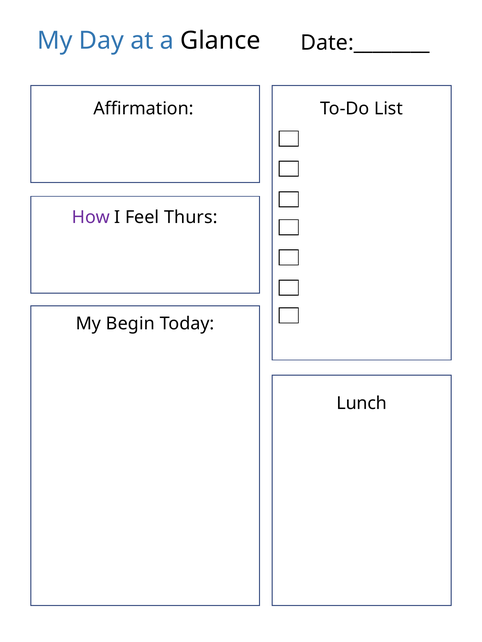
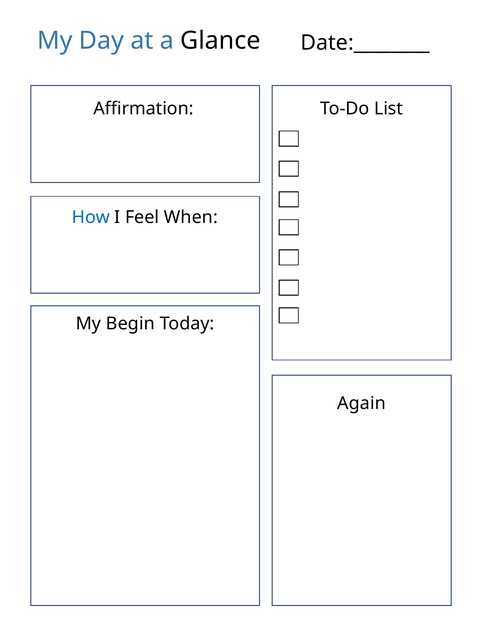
How colour: purple -> blue (91, 218)
Thurs: Thurs -> When (191, 218)
Lunch: Lunch -> Again (362, 404)
